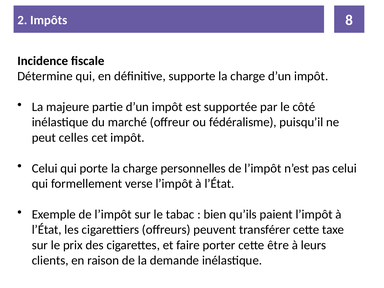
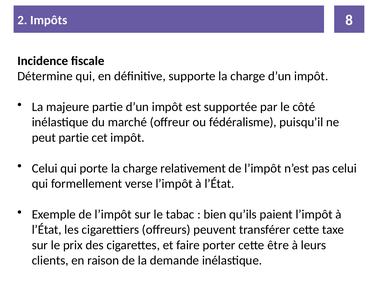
peut celles: celles -> partie (74, 138)
personnelles: personnelles -> relativement (193, 168)
